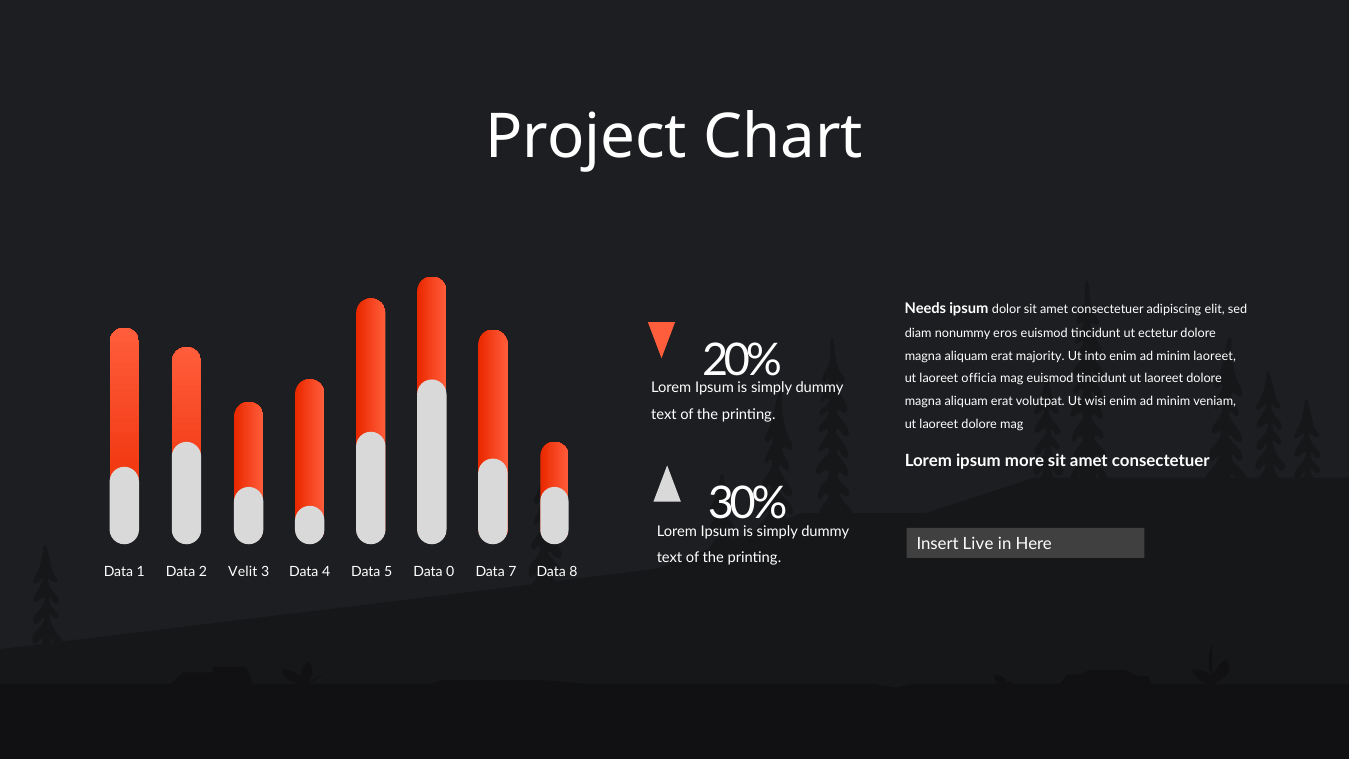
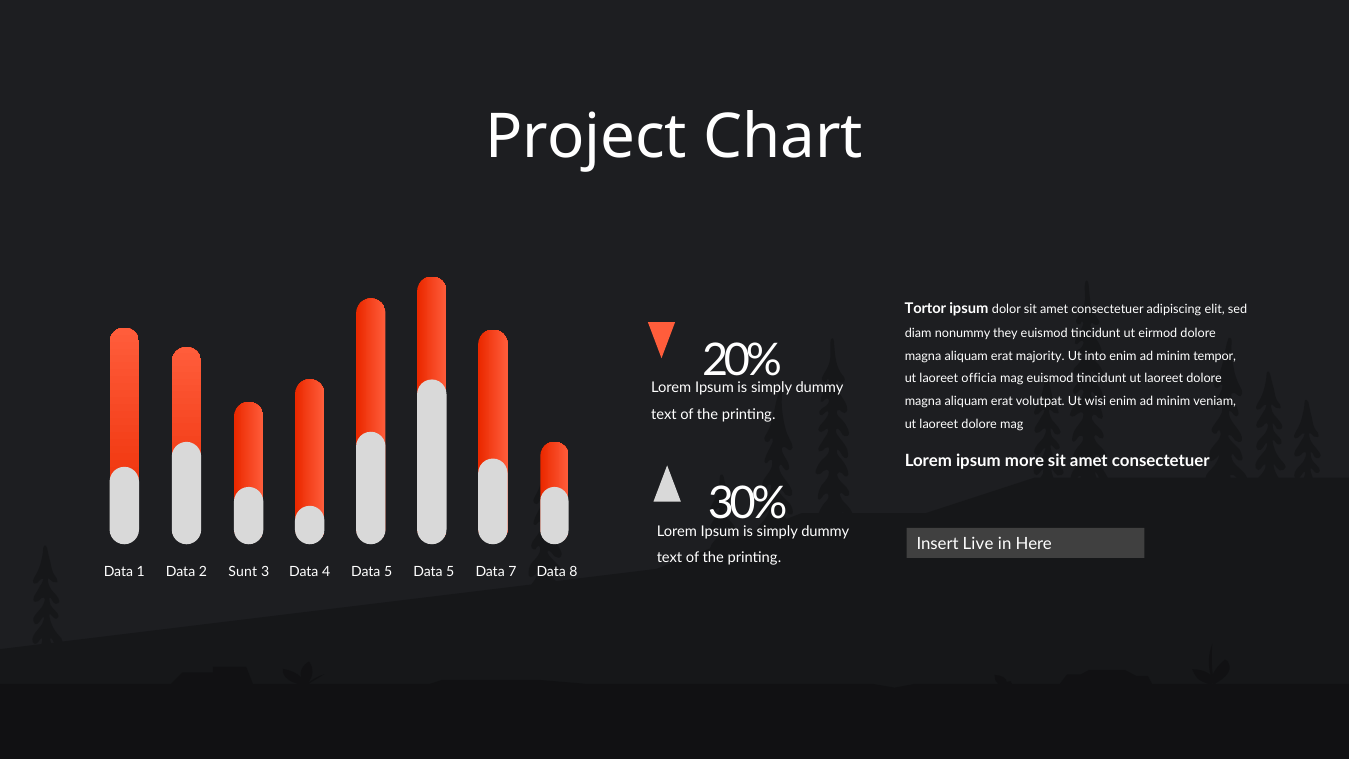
Needs: Needs -> Tortor (925, 309)
eros: eros -> they (1005, 333)
ectetur: ectetur -> eirmod (1158, 333)
minim laoreet: laoreet -> tempor (1215, 356)
Velit: Velit -> Sunt (243, 572)
5 Data 0: 0 -> 5 (450, 572)
